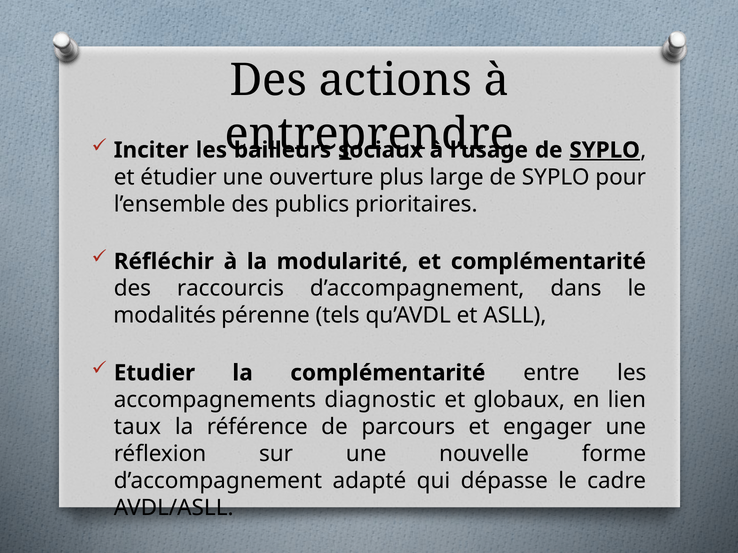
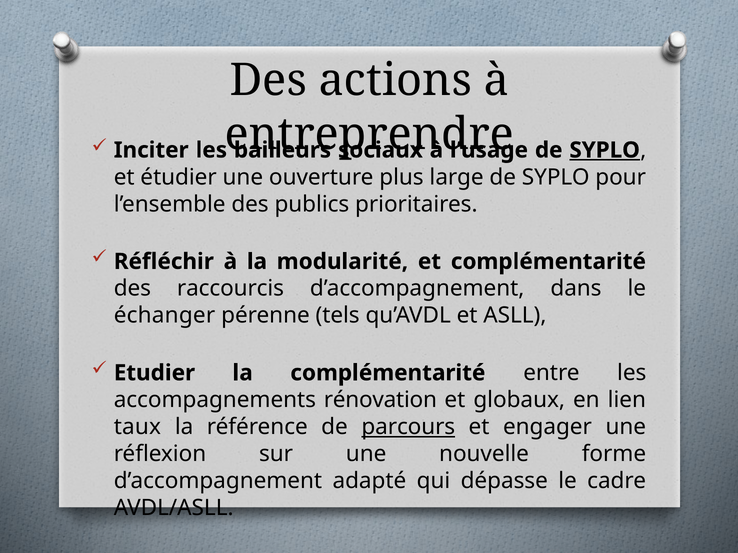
modalités: modalités -> échanger (164, 316)
diagnostic: diagnostic -> rénovation (380, 400)
parcours underline: none -> present (408, 427)
